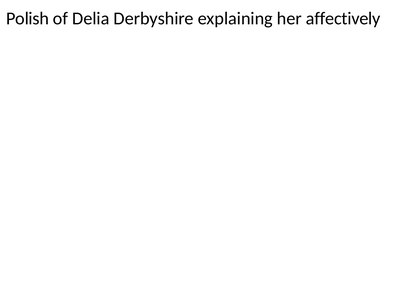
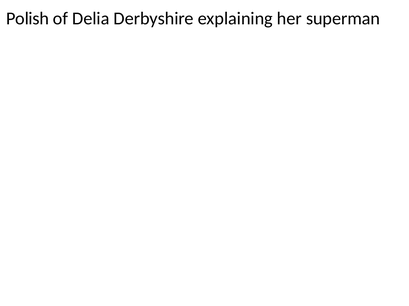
affectively: affectively -> superman (343, 19)
